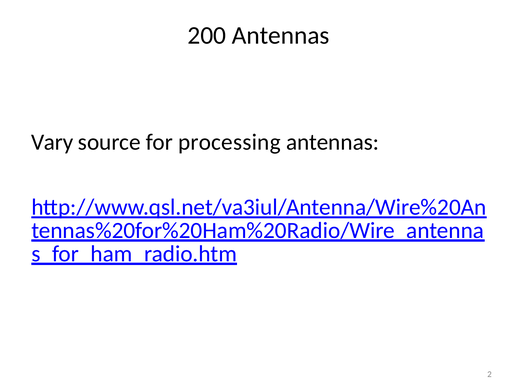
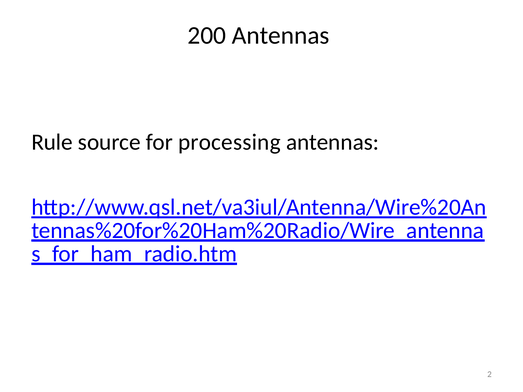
Vary: Vary -> Rule (52, 142)
